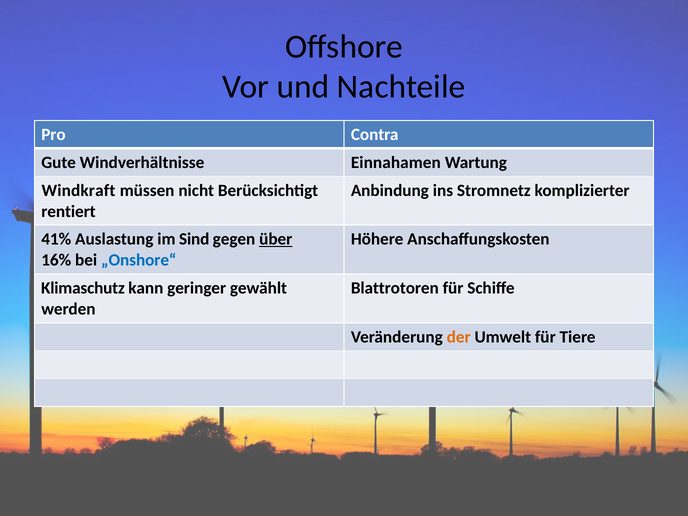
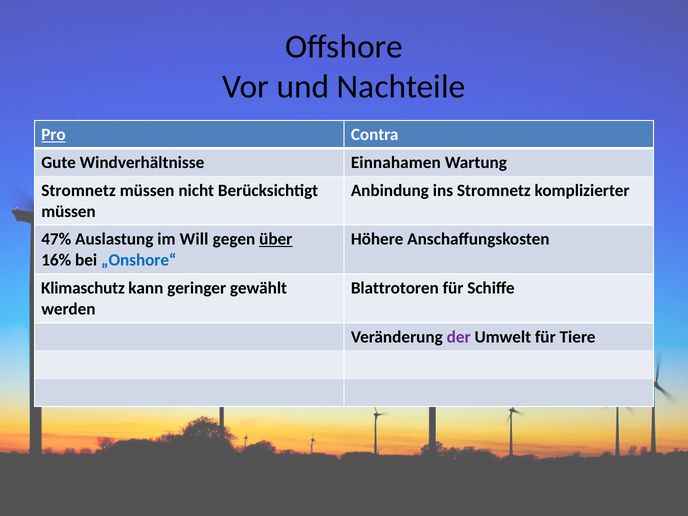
Pro underline: none -> present (53, 135)
Windkraft: Windkraft -> Stromnetz (79, 190)
rentiert: rentiert -> müssen (68, 211)
41%: 41% -> 47% (56, 239)
Sind: Sind -> Will (194, 239)
der colour: orange -> purple (459, 337)
